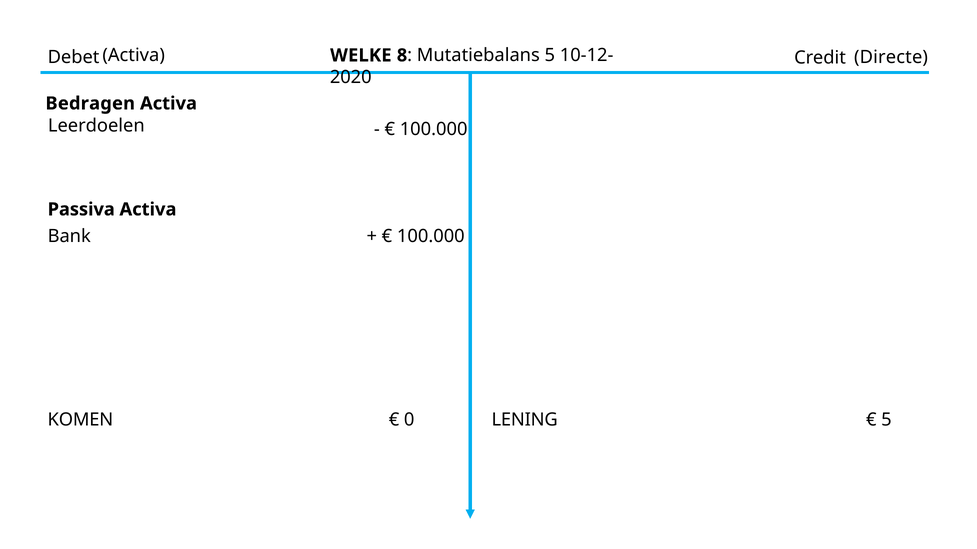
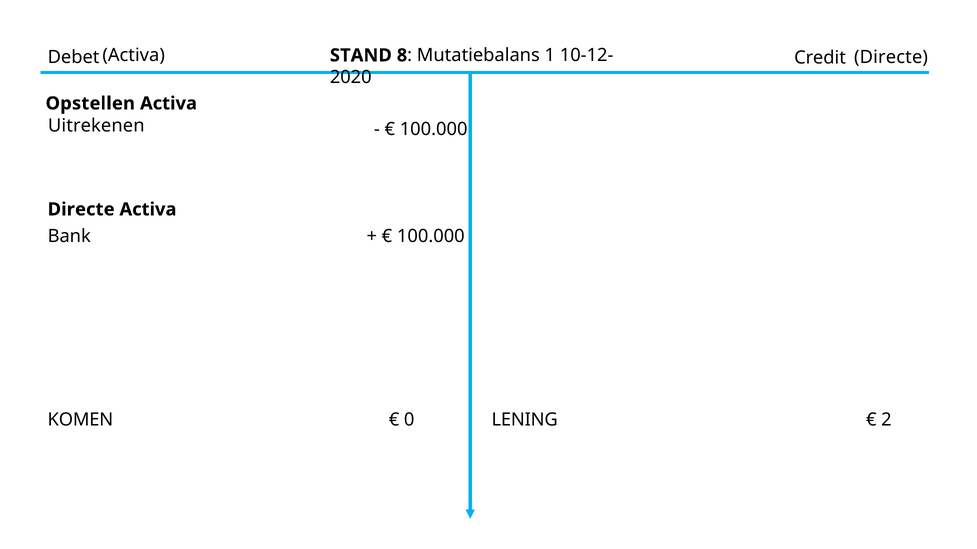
WELKE: WELKE -> STAND (361, 55)
Mutatiebalans 5: 5 -> 1 (550, 55)
Bedragen: Bedragen -> Opstellen (90, 104)
Leerdoelen: Leerdoelen -> Uitrekenen (96, 126)
Passiva: Passiva -> Directe (81, 210)
5: 5 -> 2 (886, 420)
